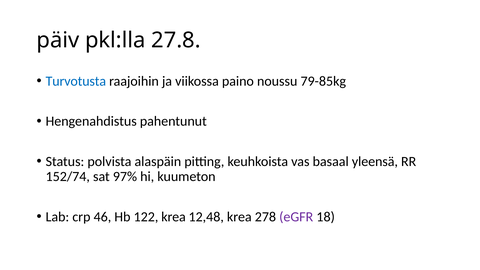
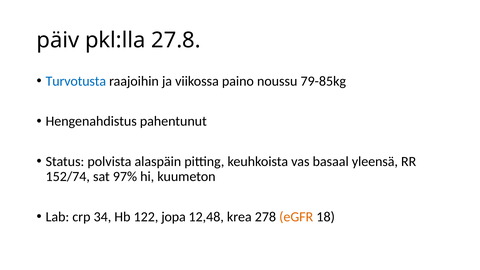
46: 46 -> 34 (102, 217)
122 krea: krea -> jopa (174, 217)
eGFR colour: purple -> orange (296, 217)
